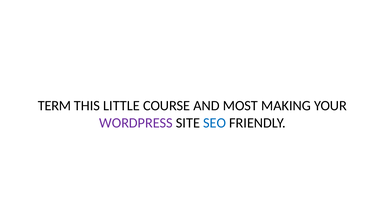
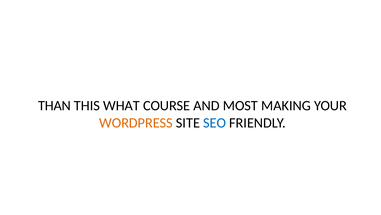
TERM: TERM -> THAN (54, 105)
LITTLE: LITTLE -> WHAT (122, 105)
WORDPRESS colour: purple -> orange (136, 123)
